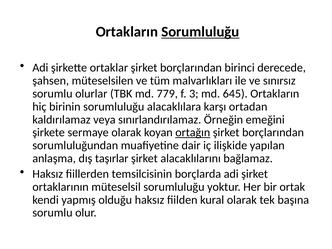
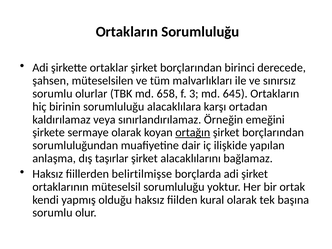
Sorumluluğu underline: present -> none (200, 32)
779: 779 -> 658 (167, 94)
temsilcisinin: temsilcisinin -> belirtilmişse (142, 174)
